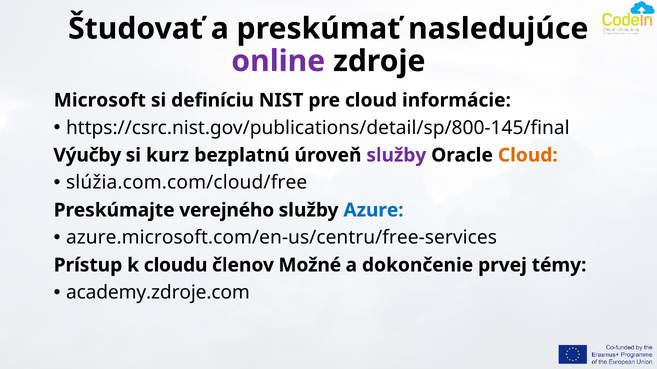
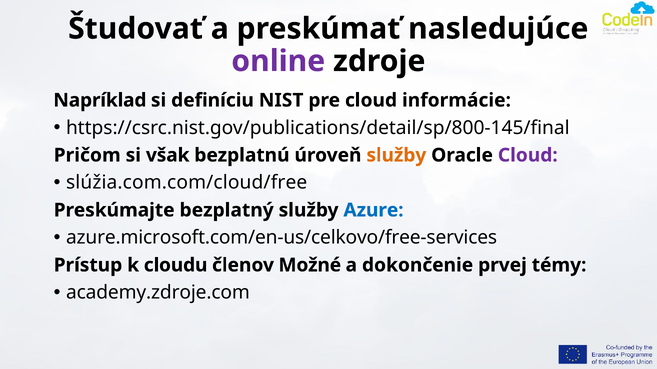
Microsoft: Microsoft -> Napríklad (100, 100)
Výučby: Výučby -> Pričom (87, 155)
kurz: kurz -> však (168, 155)
služby colour: purple -> orange (396, 155)
Cloud colour: orange -> purple (528, 155)
verejného: verejného -> bezplatný (227, 210)
azure.microsoft.com/en-us/centru/free-services: azure.microsoft.com/en-us/centru/free-services -> azure.microsoft.com/en-us/celkovo/free-services (282, 238)
